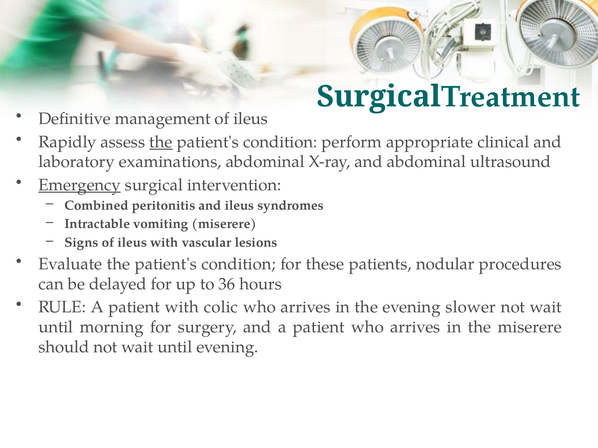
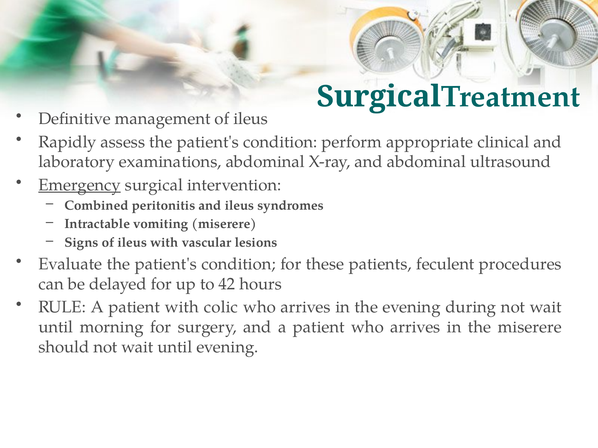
the underline: present -> none (161, 142)
nodular: nodular -> feculent (445, 264)
36: 36 -> 42 (227, 284)
slower: slower -> during (471, 307)
